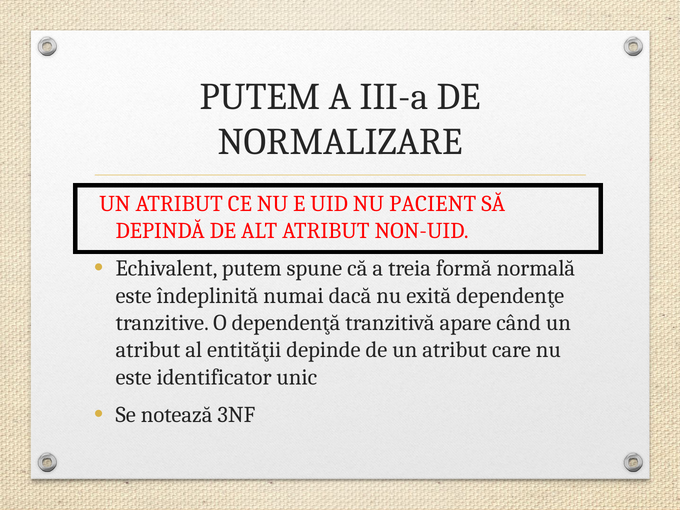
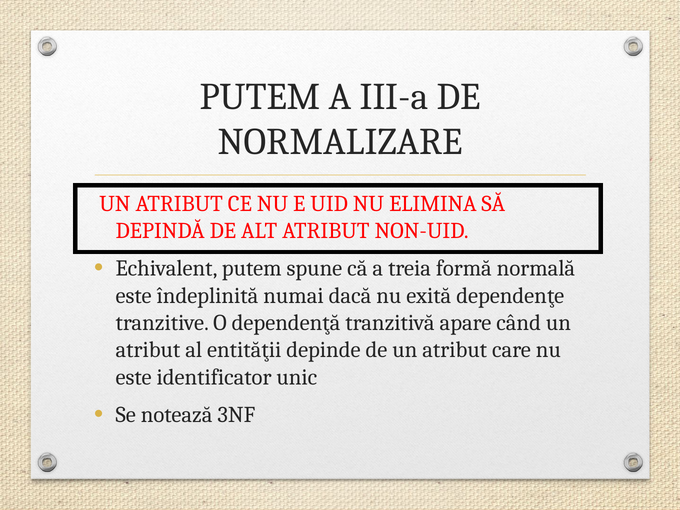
PACIENT: PACIENT -> ELIMINA (433, 204)
